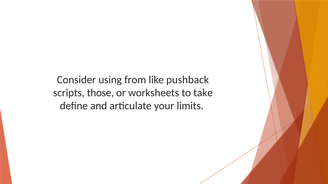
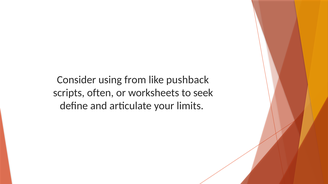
those: those -> often (100, 93)
take: take -> seek (203, 93)
